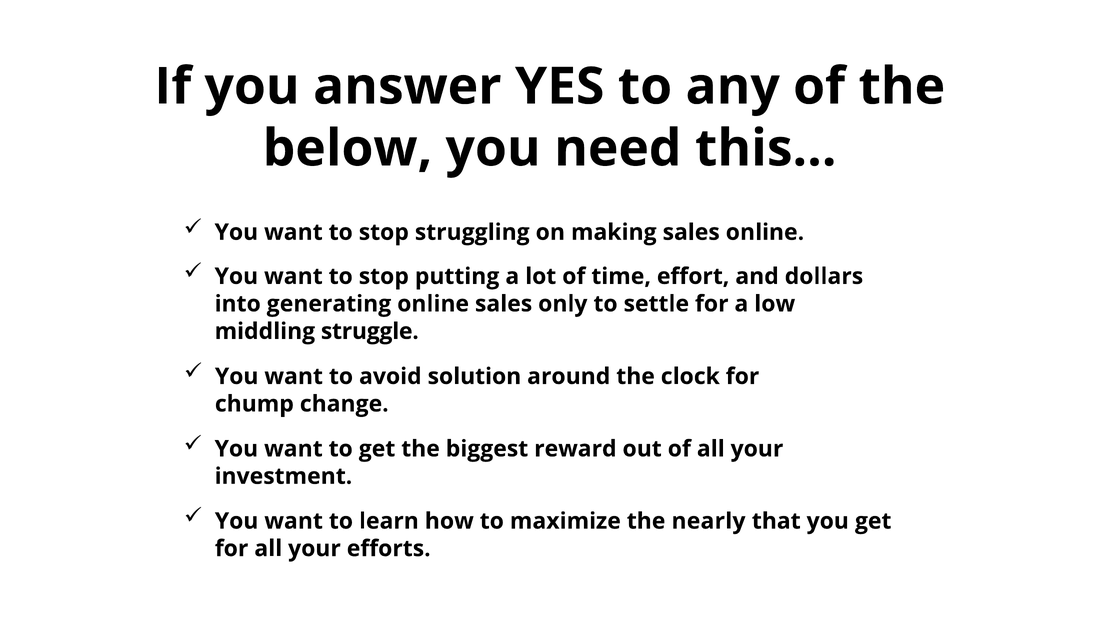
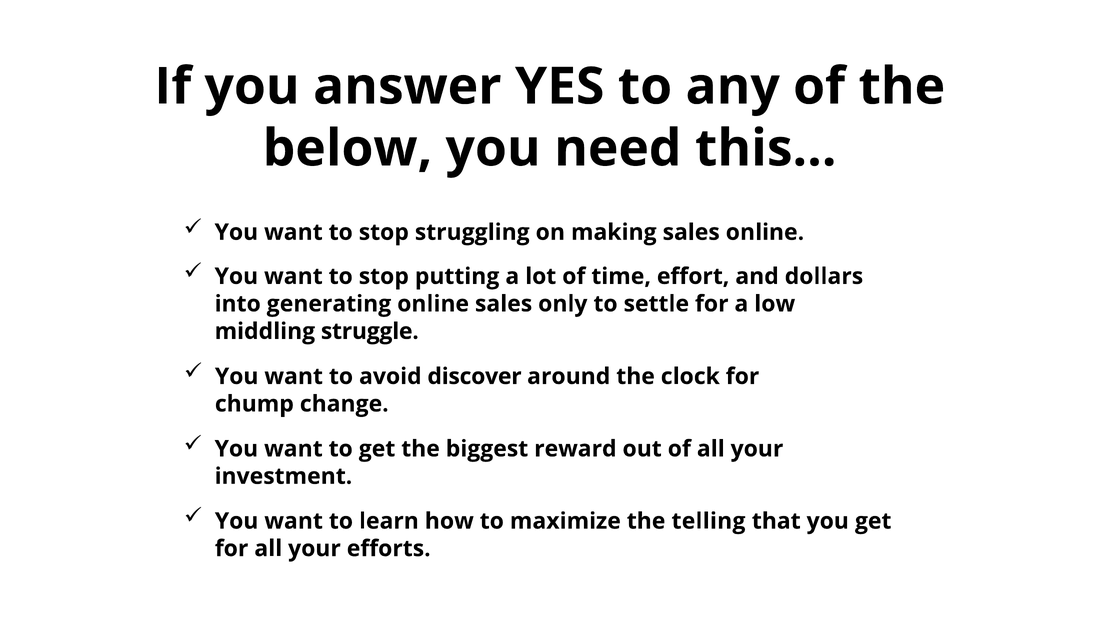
solution: solution -> discover (475, 377)
nearly: nearly -> telling (708, 521)
